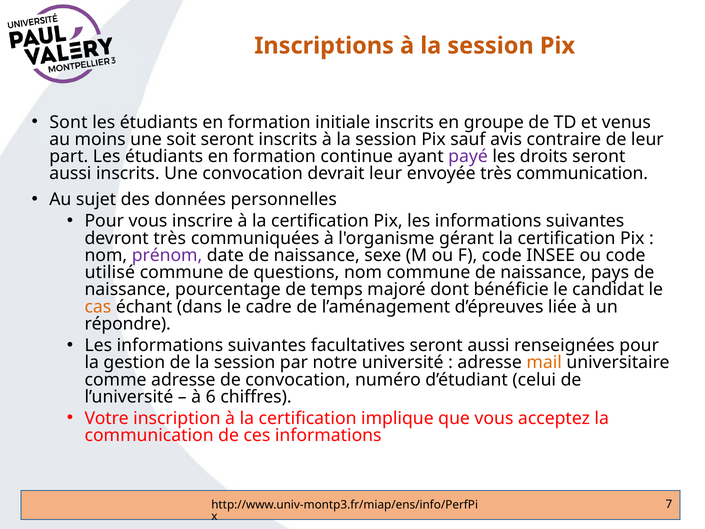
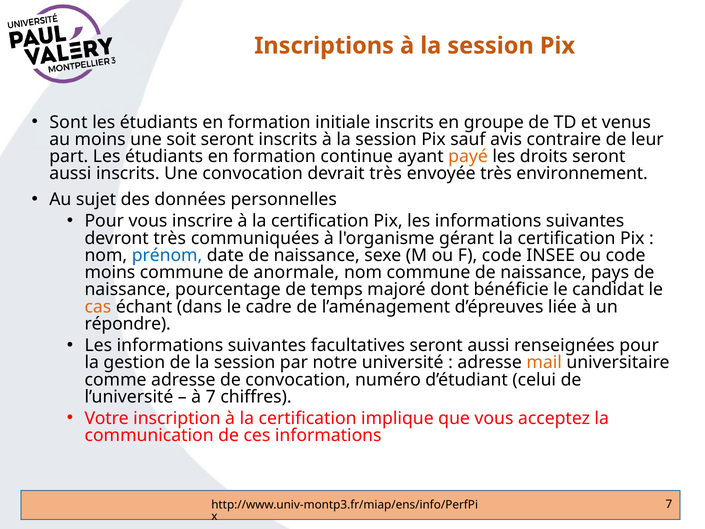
payé colour: purple -> orange (468, 156)
devrait leur: leur -> très (386, 174)
très communication: communication -> environnement (582, 174)
prénom colour: purple -> blue (167, 255)
utilisé: utilisé -> moins (110, 272)
questions: questions -> anormale (296, 272)
à 6: 6 -> 7 (211, 397)
